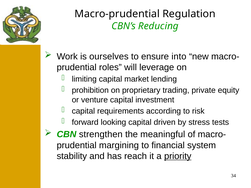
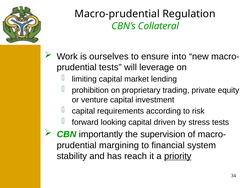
Reducing: Reducing -> Collateral (158, 26)
roles: roles -> tests (110, 67)
strengthen: strengthen -> importantly (101, 135)
meaningful: meaningful -> supervision (163, 135)
